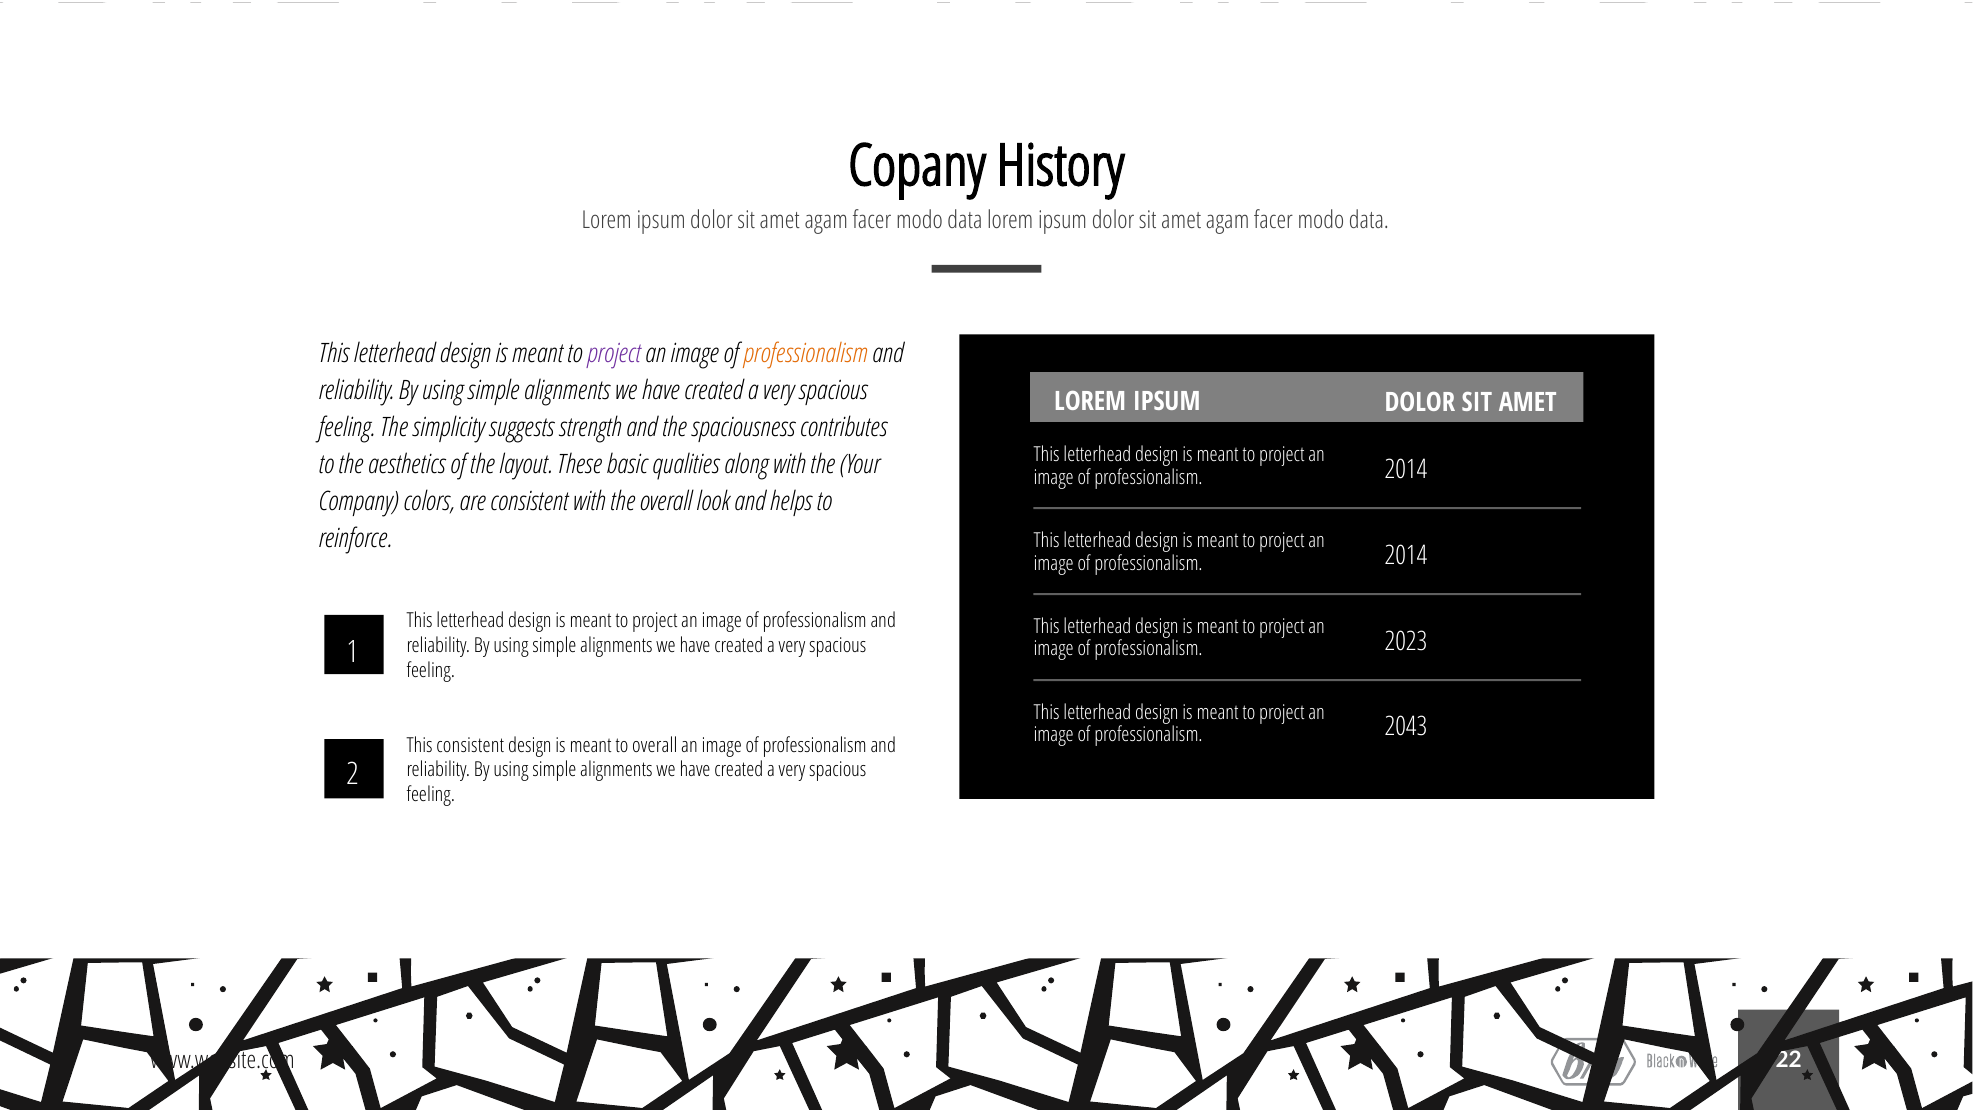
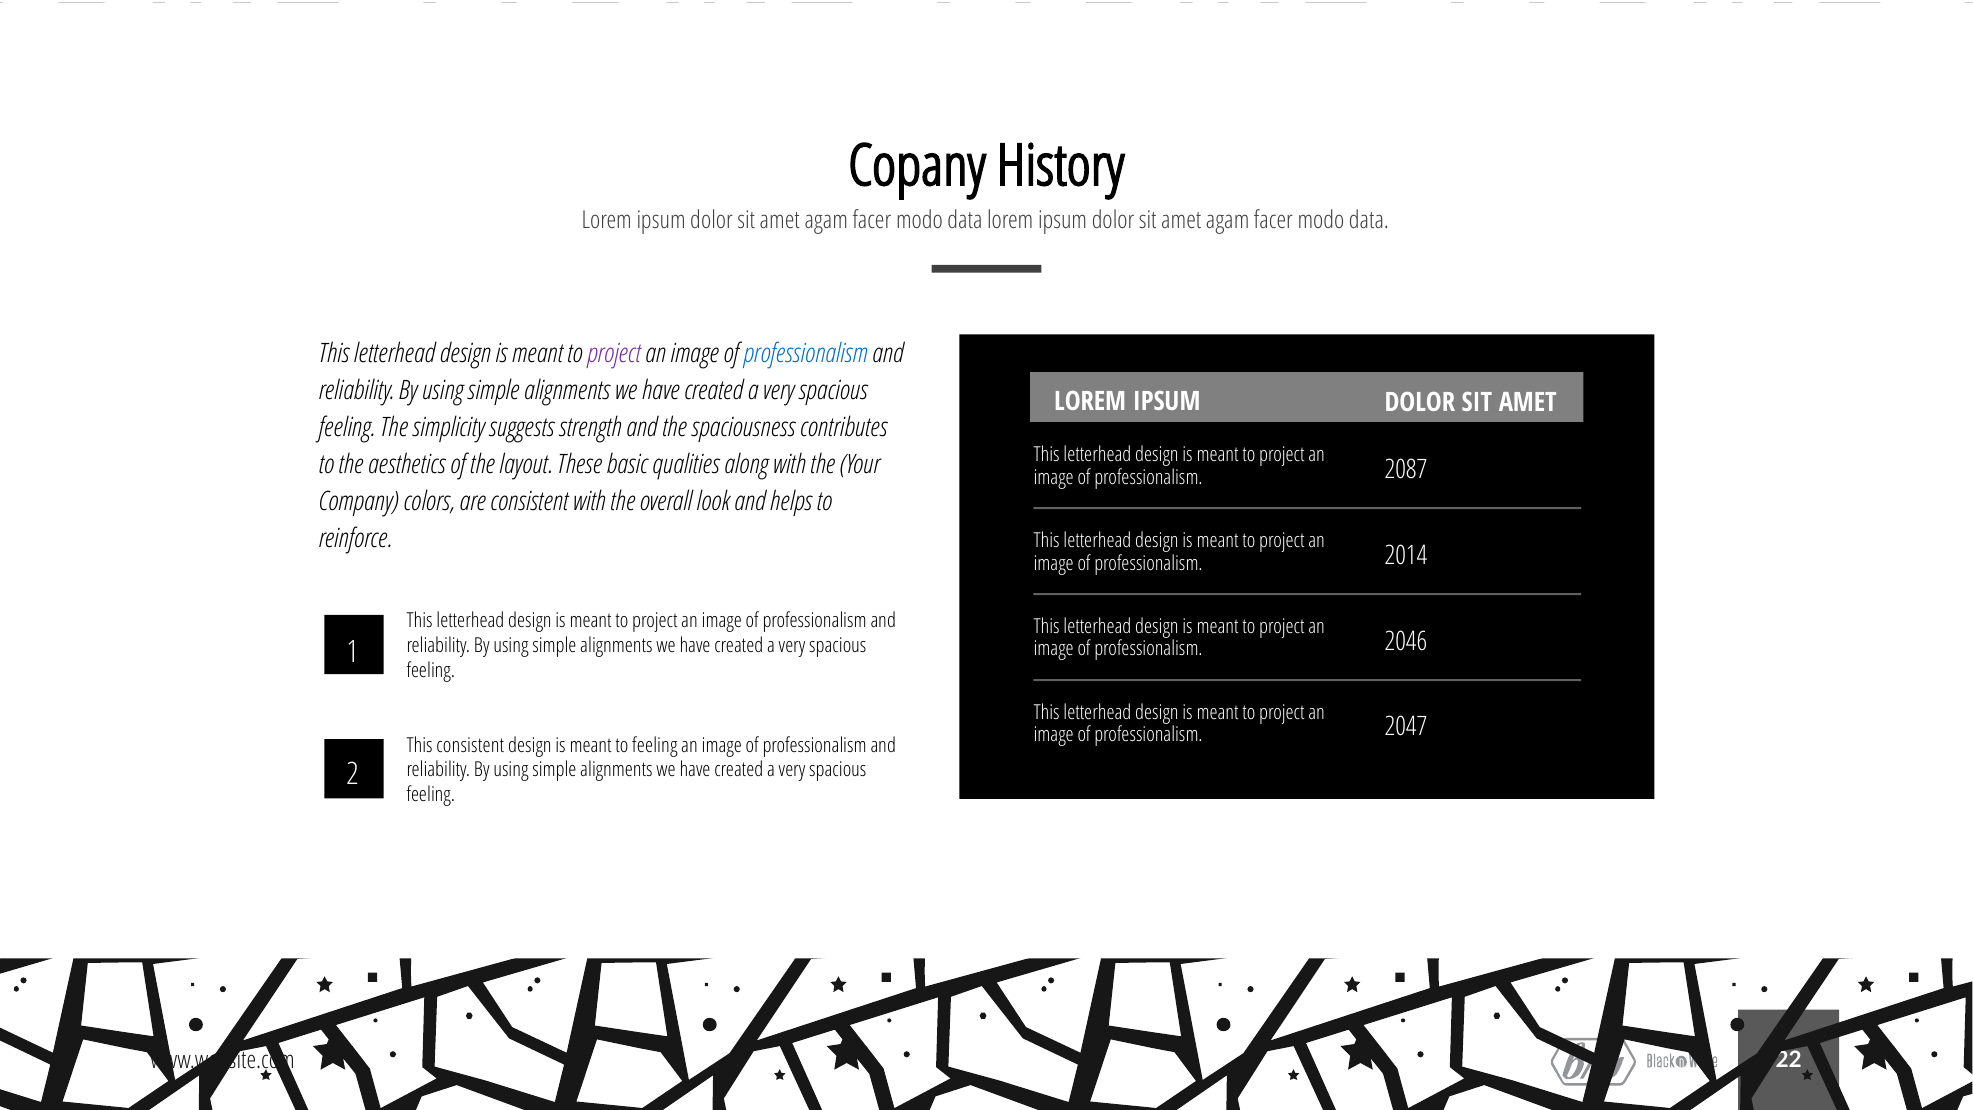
professionalism colour: orange -> blue (805, 353)
2014: 2014 -> 2087 (1406, 470)
2023: 2023 -> 2046 (1406, 641)
2043: 2043 -> 2047 (1406, 727)
to overall: overall -> feeling (655, 745)
